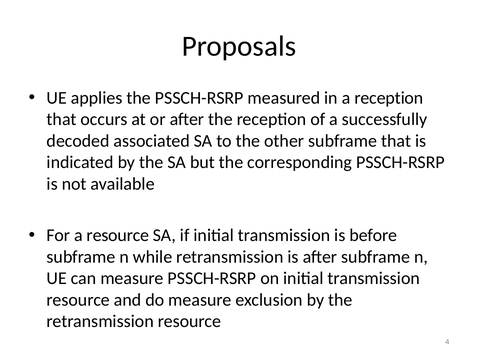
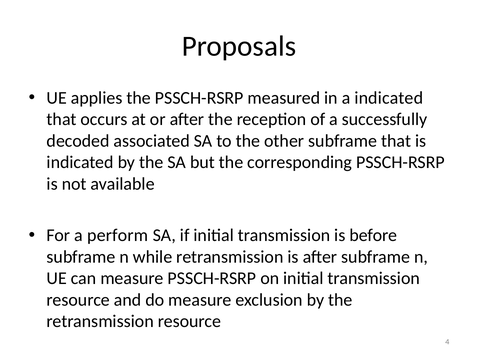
a reception: reception -> indicated (389, 98)
a resource: resource -> perform (118, 236)
